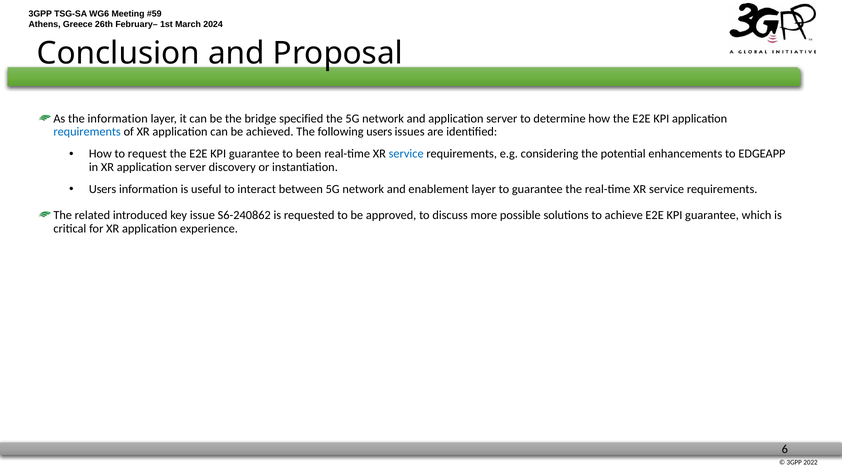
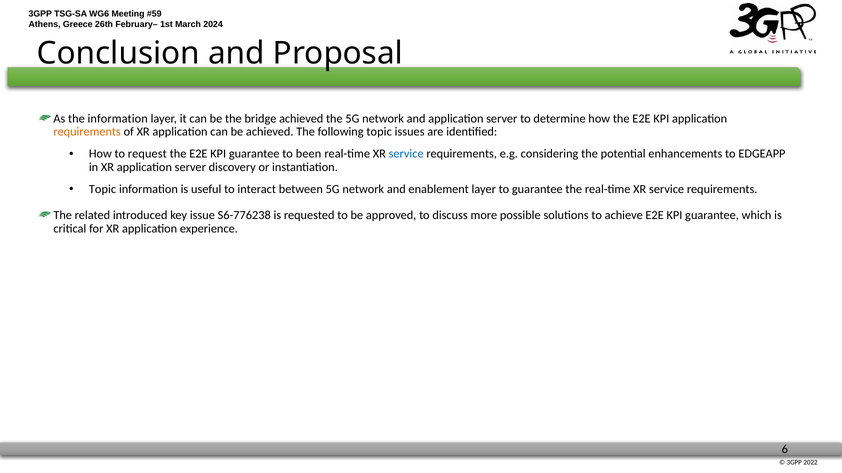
bridge specified: specified -> achieved (301, 119)
requirements colour: blue -> orange (87, 132)
following users: users -> topic (379, 132)
Users: Users -> Topic (103, 189)
S6-240862: S6-240862 -> S6-776238 (244, 216)
